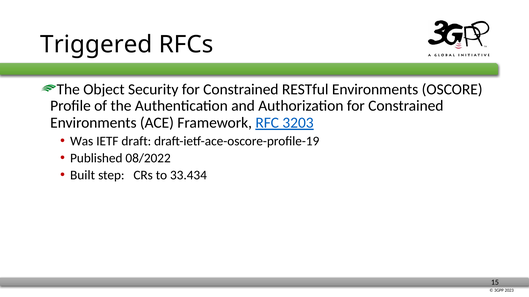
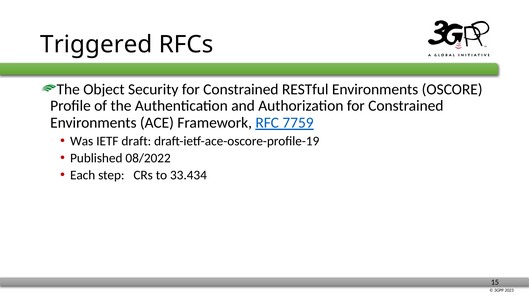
3203: 3203 -> 7759 (298, 123)
Built: Built -> Each (83, 175)
